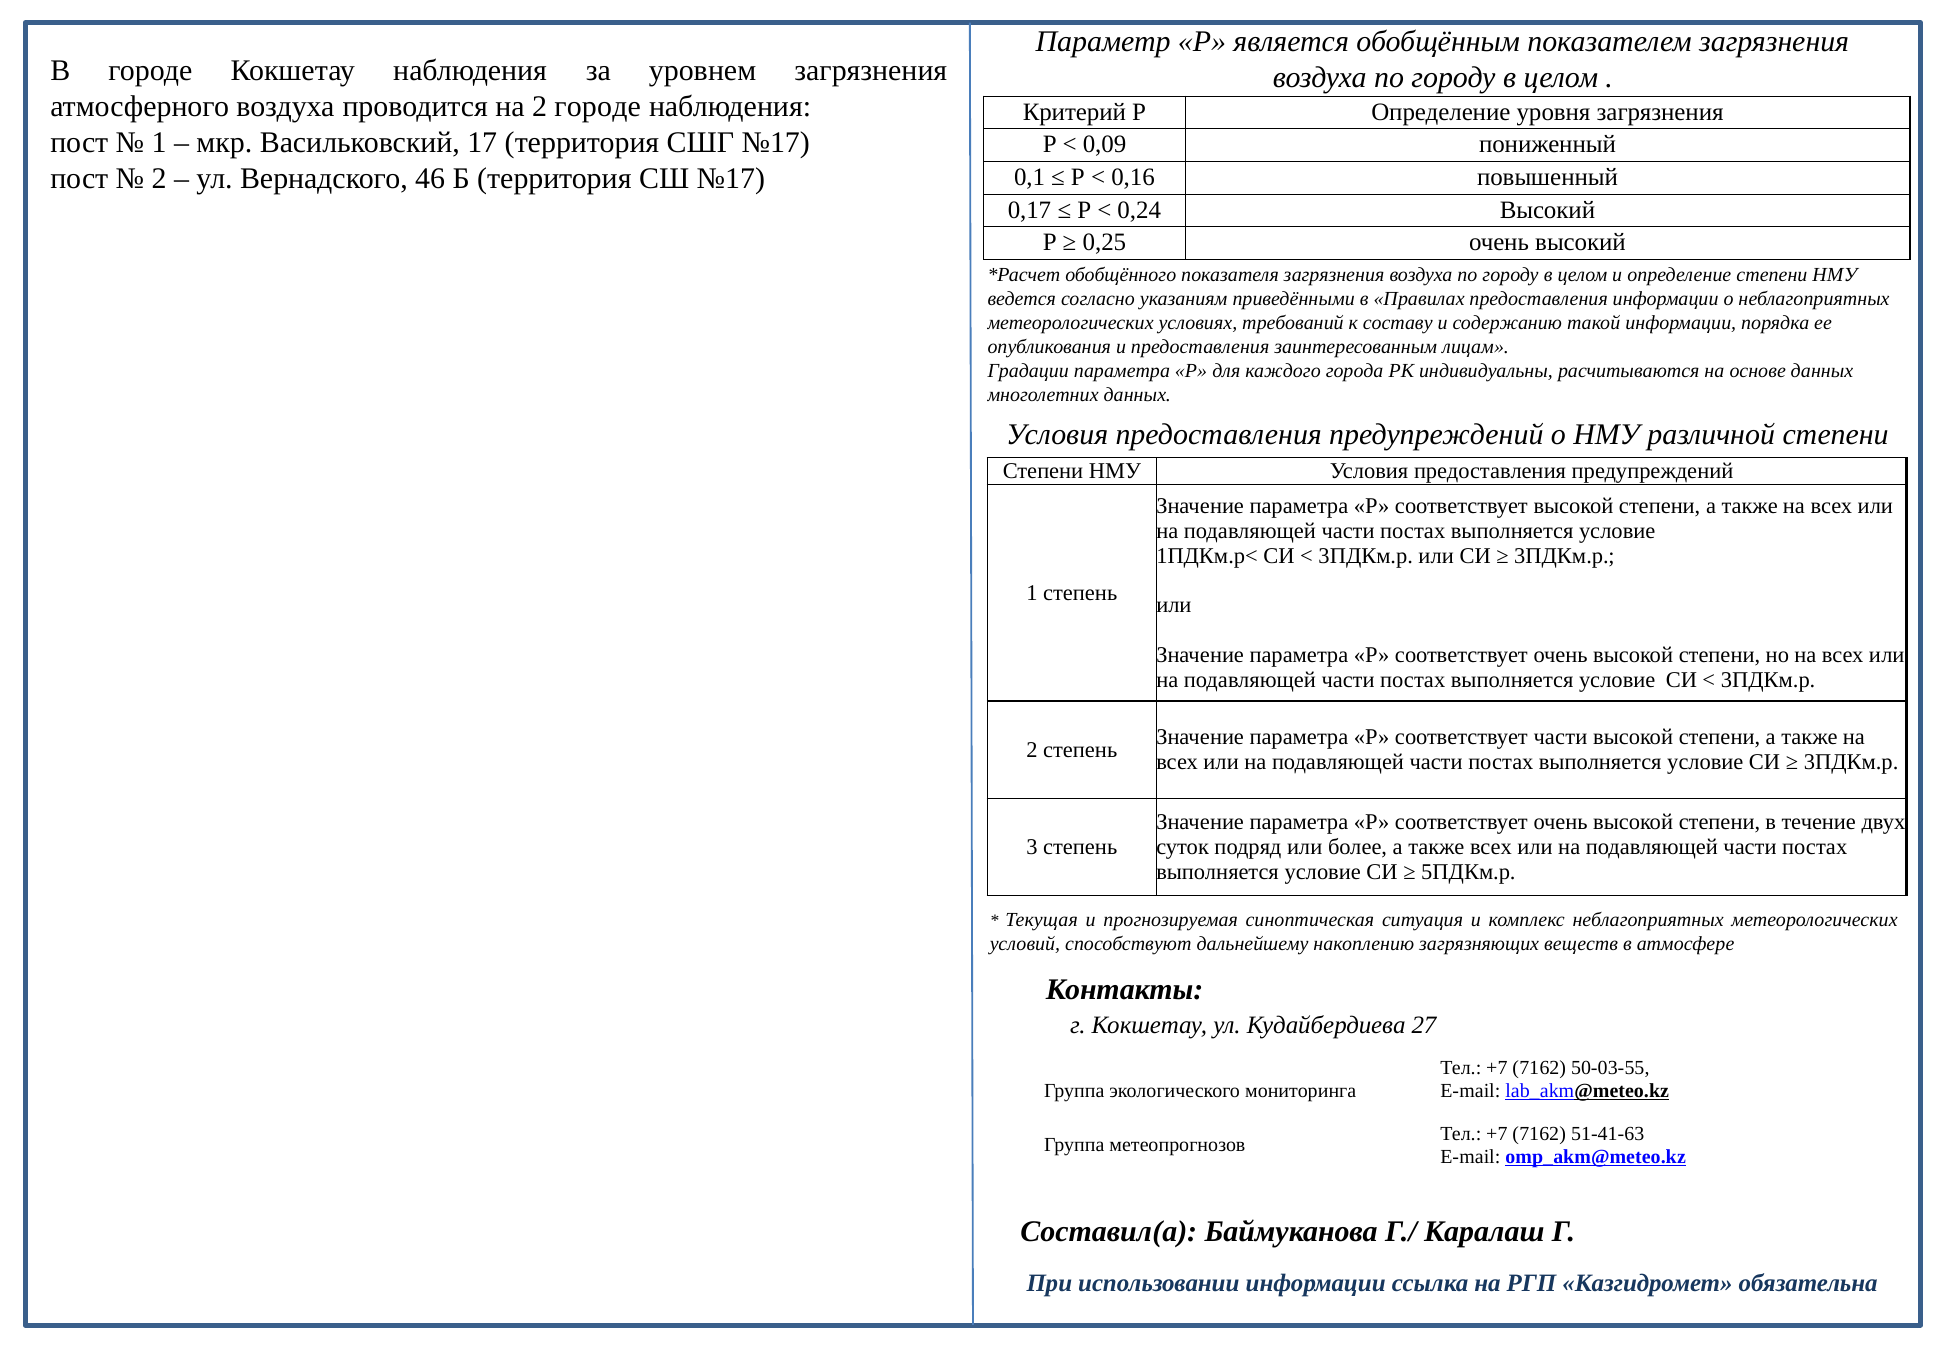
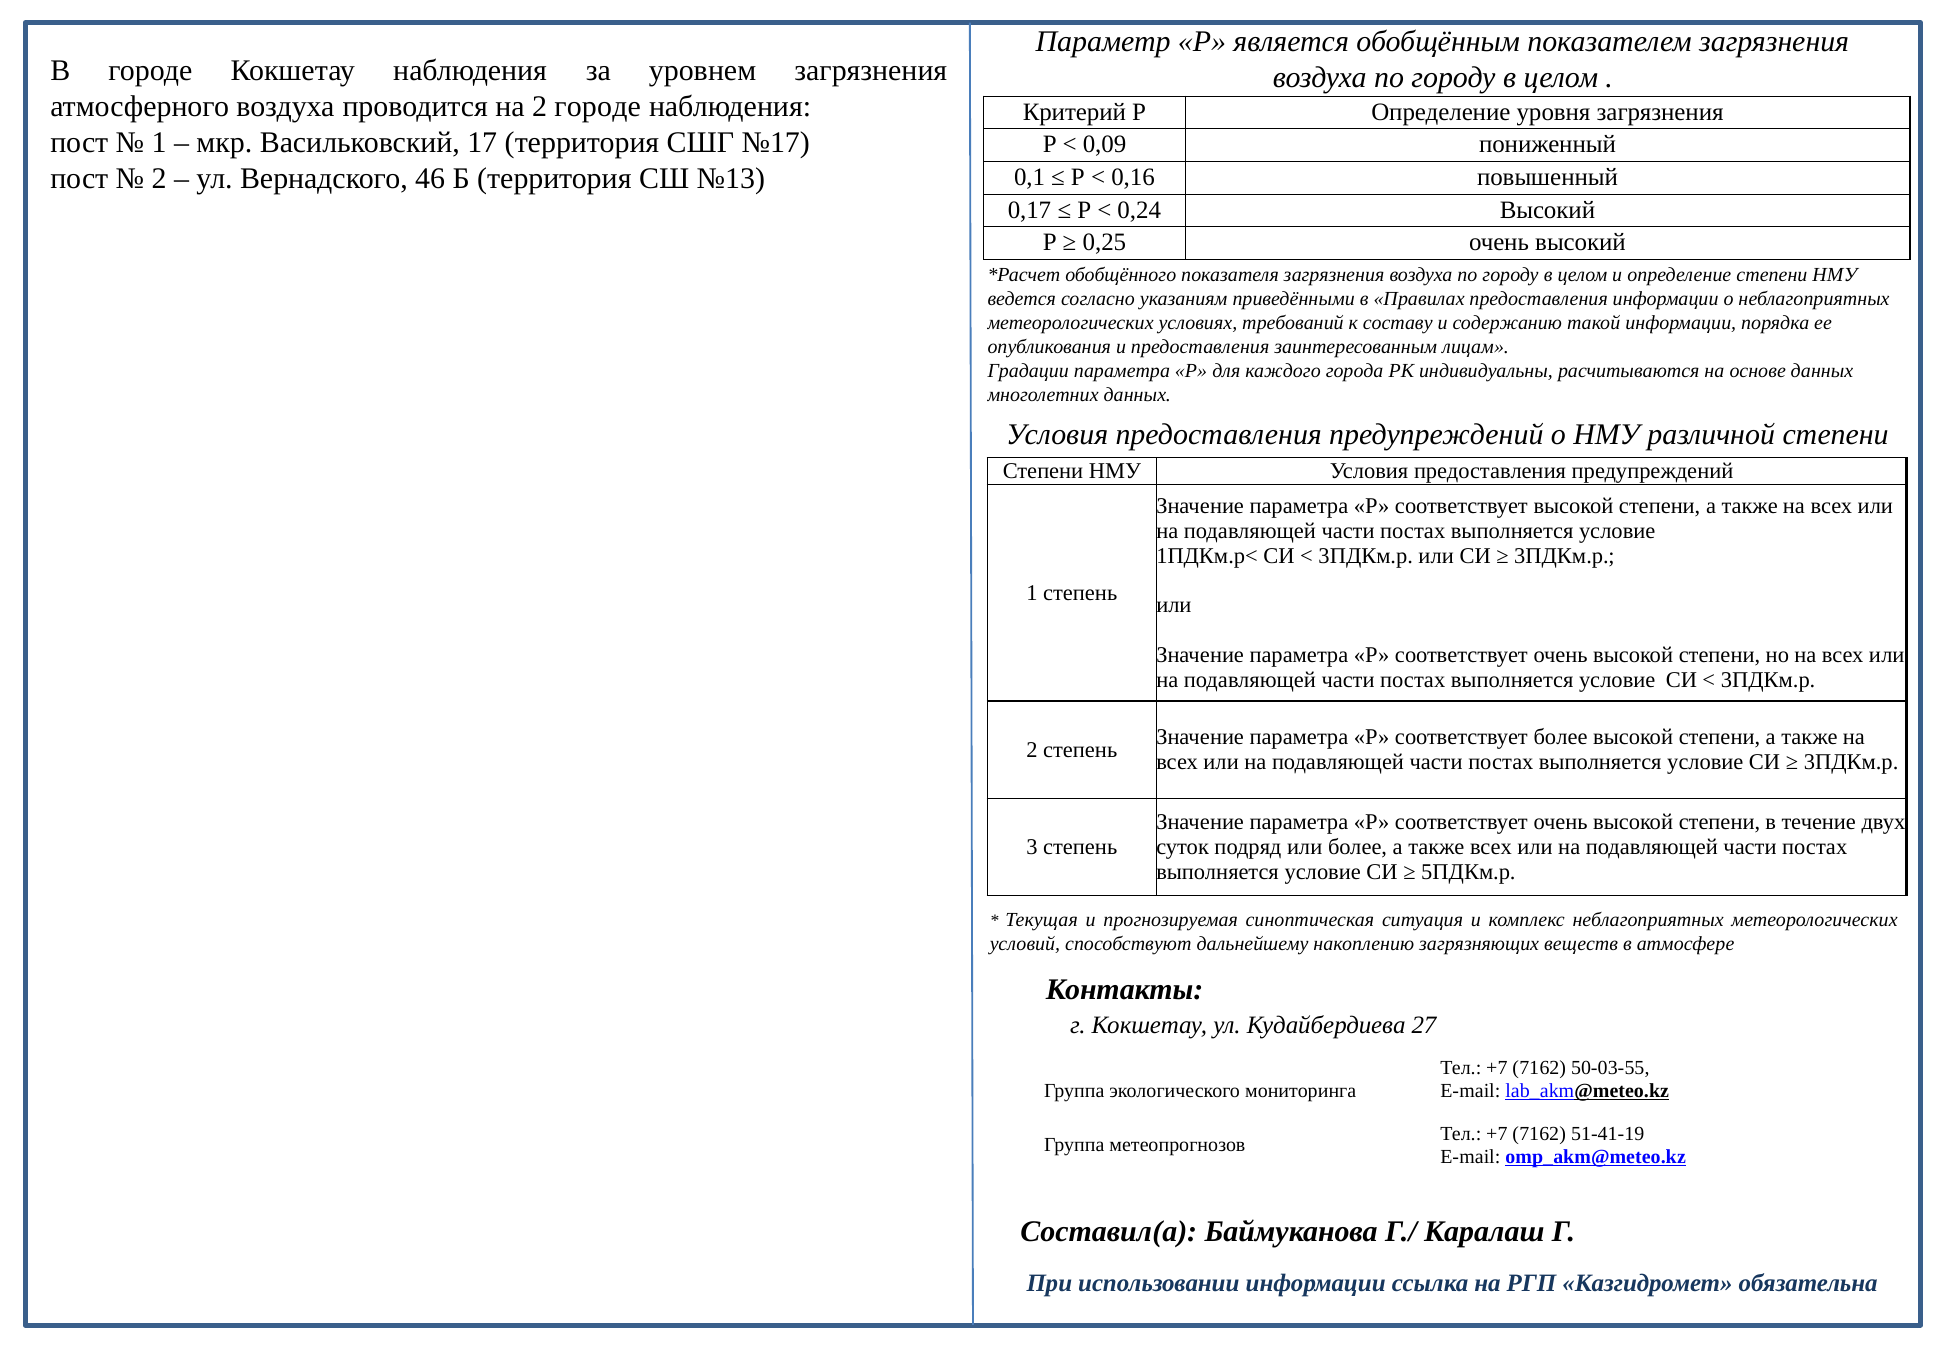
СШ №17: №17 -> №13 (731, 179)
соответствует части: части -> более (1561, 737)
51-41-63: 51-41-63 -> 51-41-19 (1608, 1134)
